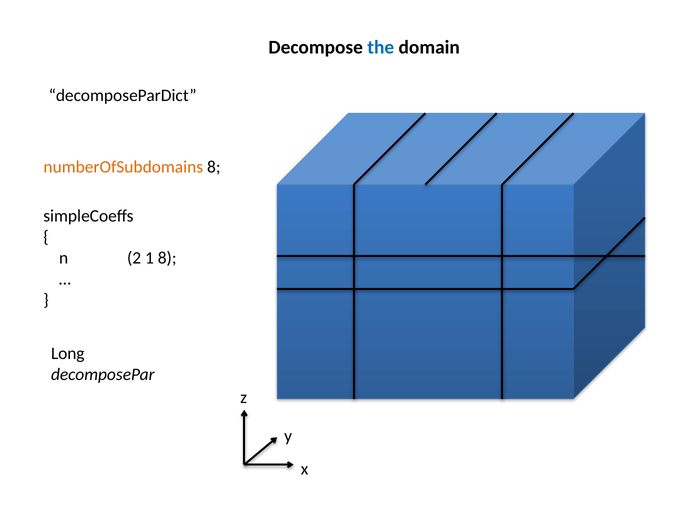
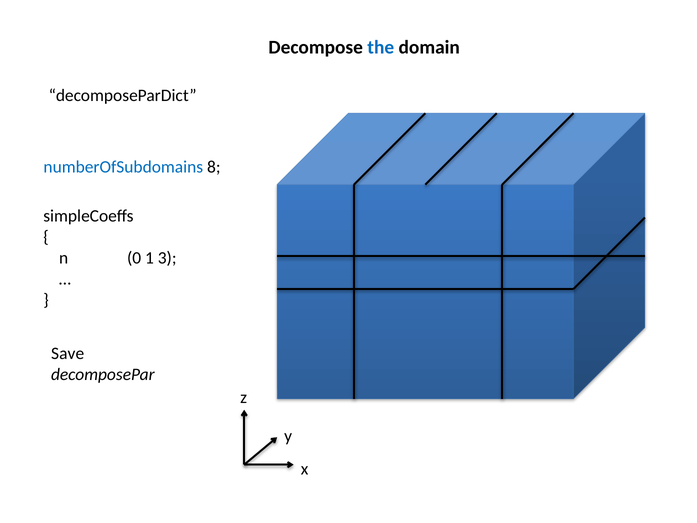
numberOfSubdomains colour: orange -> blue (123, 167)
2: 2 -> 0 (134, 258)
1 8: 8 -> 3 (167, 258)
Long: Long -> Save (68, 353)
